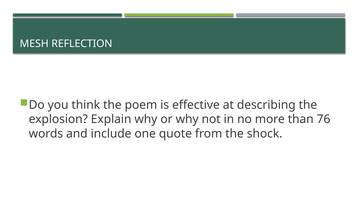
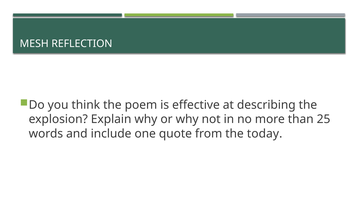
76: 76 -> 25 (324, 119)
shock: shock -> today (265, 133)
